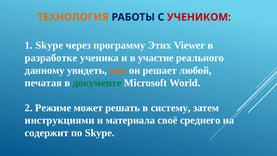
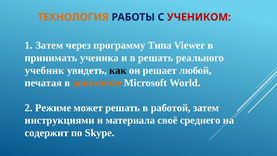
1 Skype: Skype -> Затем (49, 45)
Этих: Этих -> Типа (160, 45)
разработке: разработке -> принимать (51, 58)
в участие: участие -> решать (156, 58)
данному: данному -> учебник (45, 70)
как colour: orange -> black (118, 70)
документе colour: green -> orange (97, 83)
систему: систему -> работой (171, 108)
